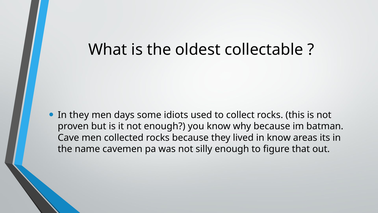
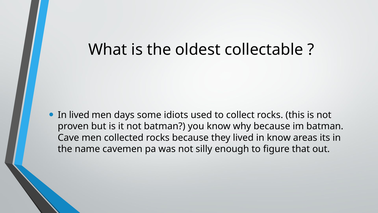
In they: they -> lived (79, 115)
not enough: enough -> batman (165, 126)
